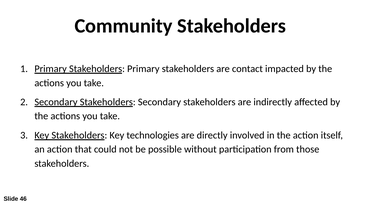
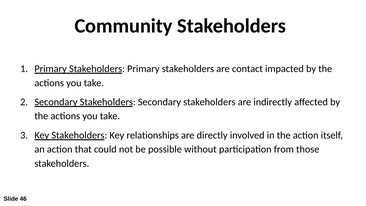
technologies: technologies -> relationships (153, 135)
